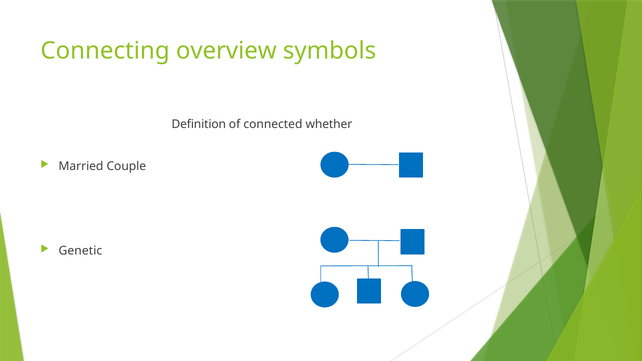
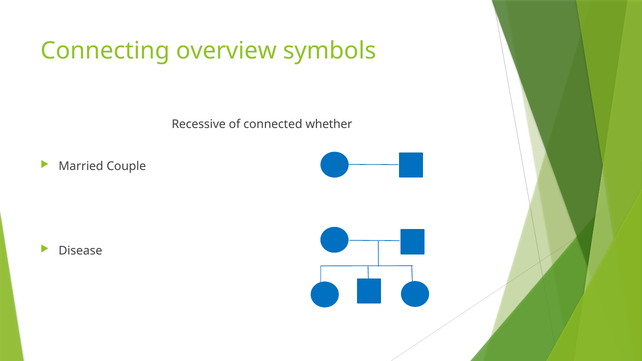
Definition: Definition -> Recessive (199, 124)
Genetic: Genetic -> Disease (80, 251)
